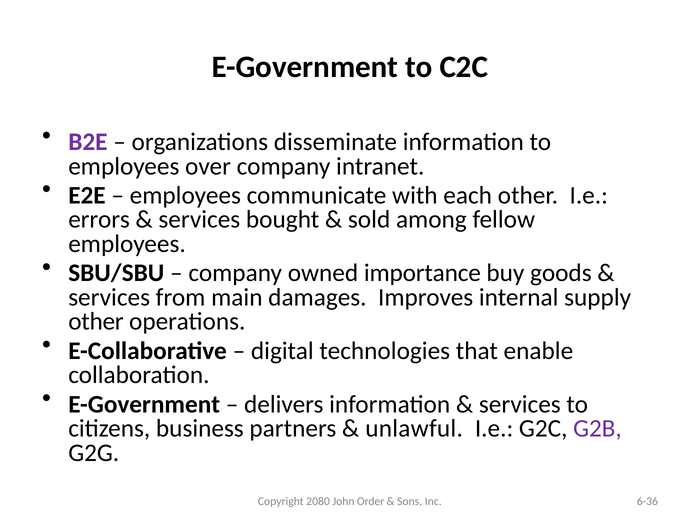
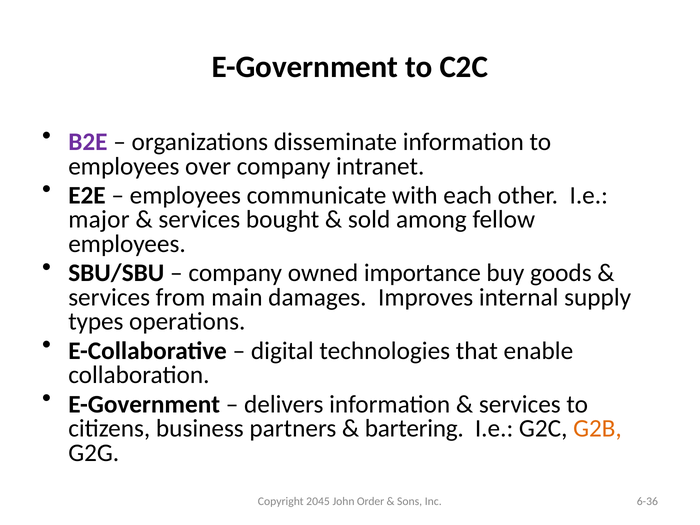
errors: errors -> major (99, 220)
other: other -> types (96, 322)
unlawful: unlawful -> bartering (414, 429)
G2B colour: purple -> orange (597, 429)
2080: 2080 -> 2045 (318, 501)
